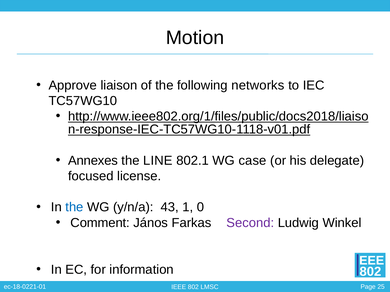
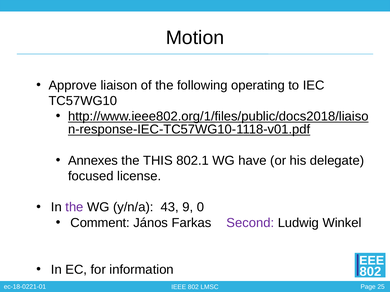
networks: networks -> operating (258, 85)
LINE: LINE -> THIS (158, 161)
case: case -> have (253, 161)
the colour: blue -> purple (74, 208)
1: 1 -> 9 (188, 208)
